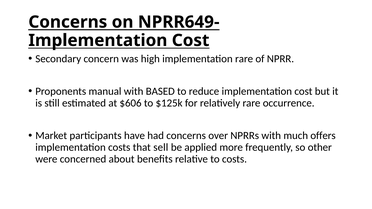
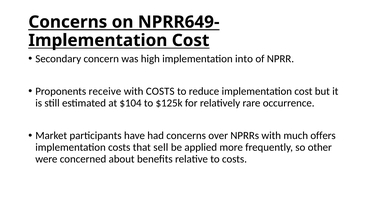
implementation rare: rare -> into (244, 59)
manual: manual -> receive (105, 91)
with BASED: BASED -> COSTS (160, 91)
$606: $606 -> $104 (131, 103)
